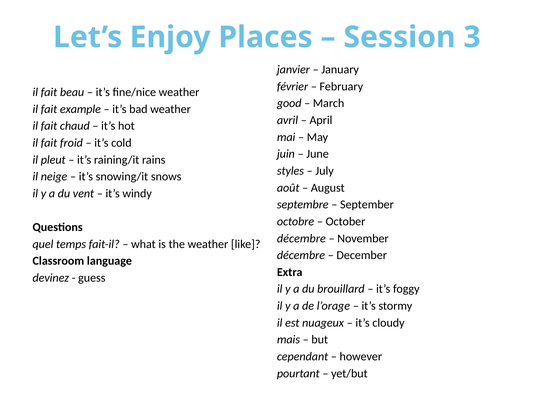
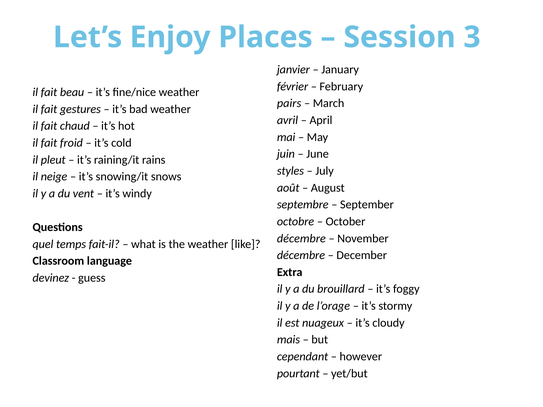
good: good -> pairs (289, 103)
example: example -> gestures (80, 109)
